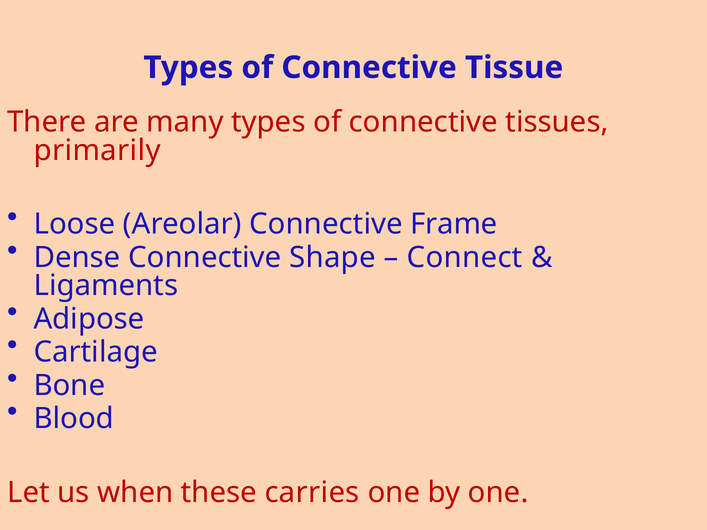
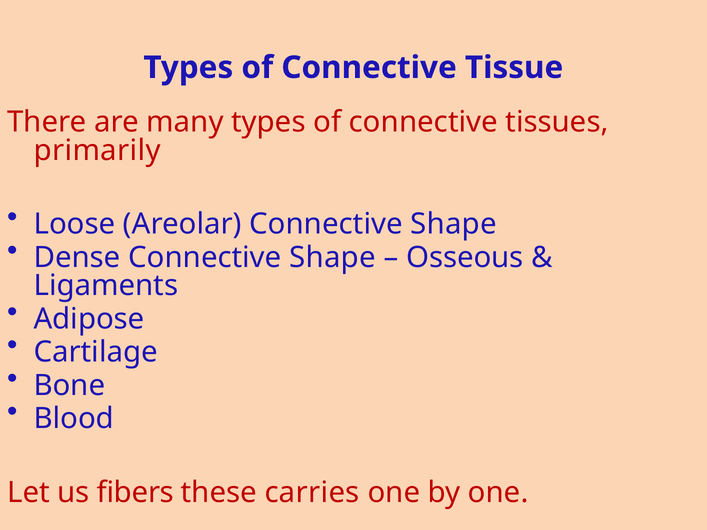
Areolar Connective Frame: Frame -> Shape (454, 224)
Connect: Connect -> Osseous (465, 257)
when: when -> fibers (135, 493)
